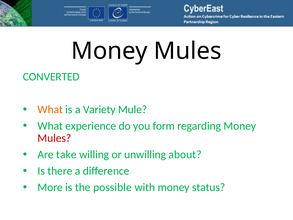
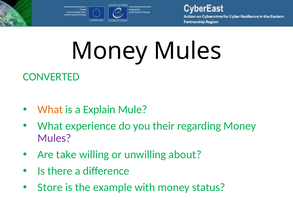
Variety: Variety -> Explain (99, 109)
form: form -> their (164, 126)
Mules colour: red -> purple (54, 138)
More: More -> Store (50, 187)
possible: possible -> example (113, 187)
